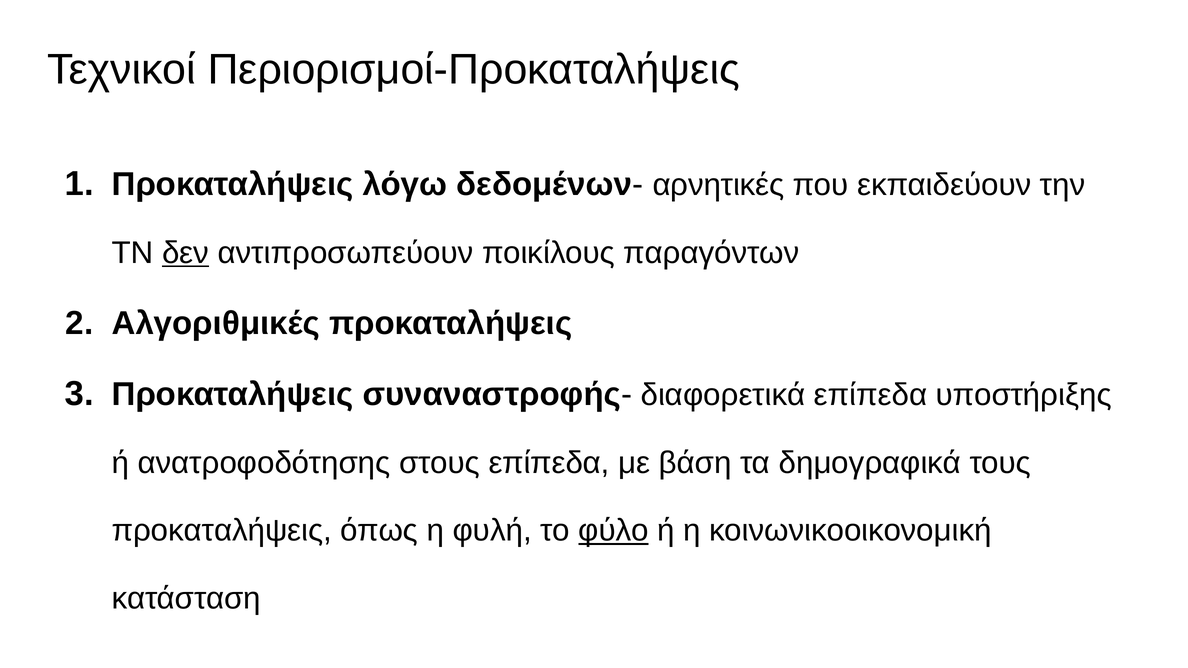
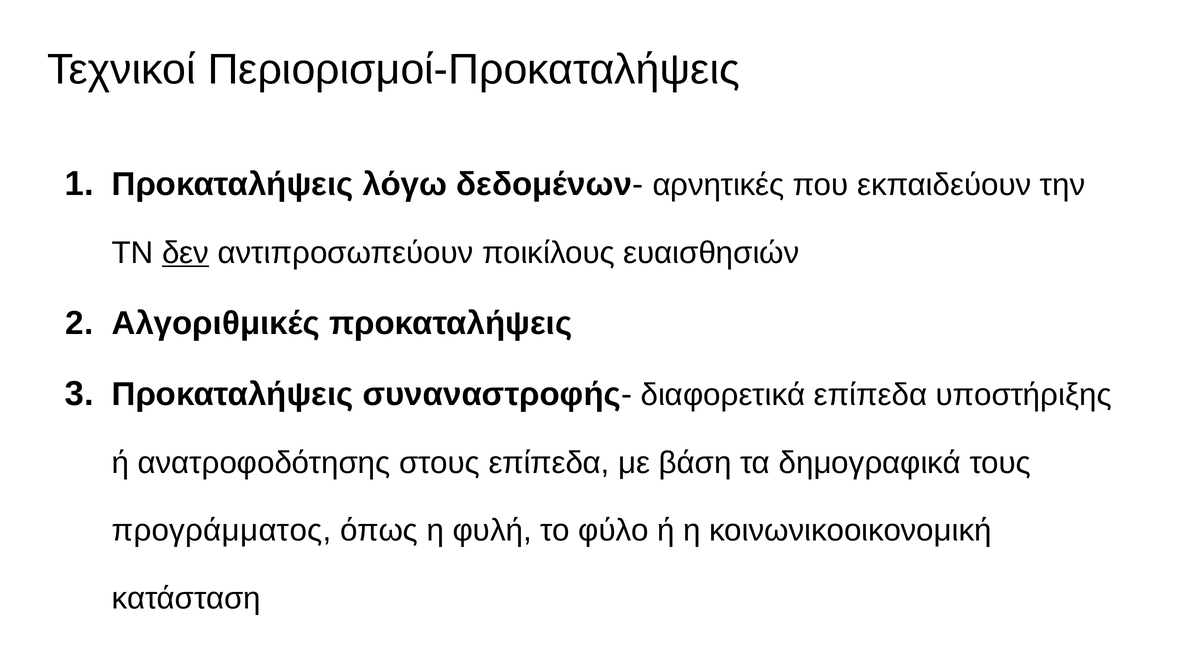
παραγόντων: παραγόντων -> ευαισθησιών (711, 253)
προκαταλήψεις: προκαταλήψεις -> προγράμματος (222, 531)
φύλο underline: present -> none (613, 531)
